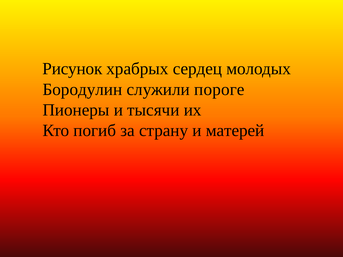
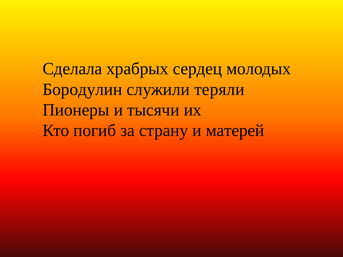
Рисунок: Рисунок -> Сделала (72, 69)
пороге: пороге -> теряли (219, 89)
